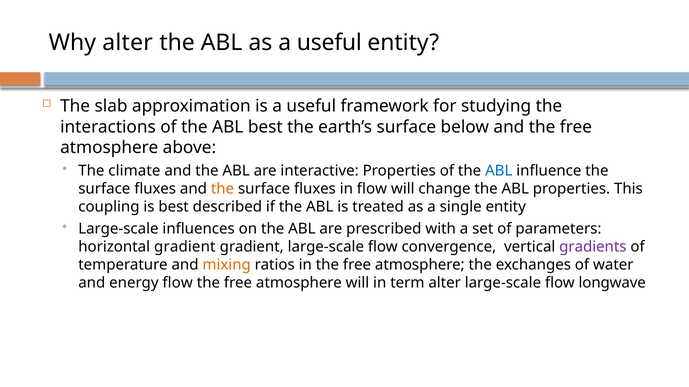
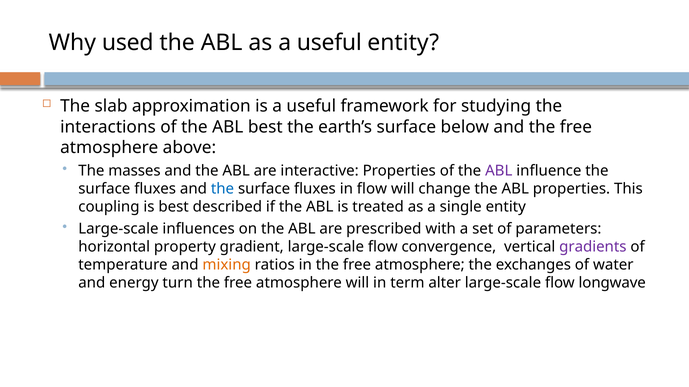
Why alter: alter -> used (128, 43)
climate: climate -> masses (134, 171)
ABL colour: blue -> purple (499, 171)
the colour: orange -> blue (222, 189)
horizontal gradient: gradient -> property (185, 247)
energy flow: flow -> turn (178, 283)
